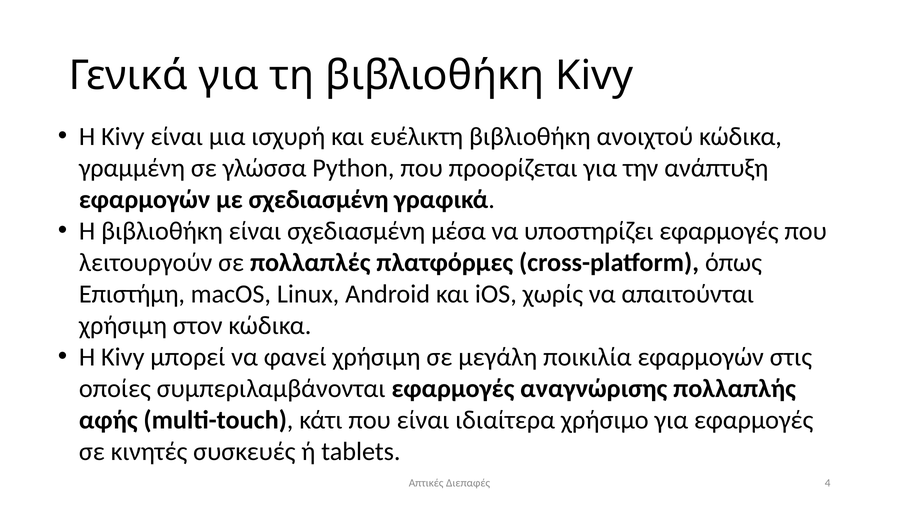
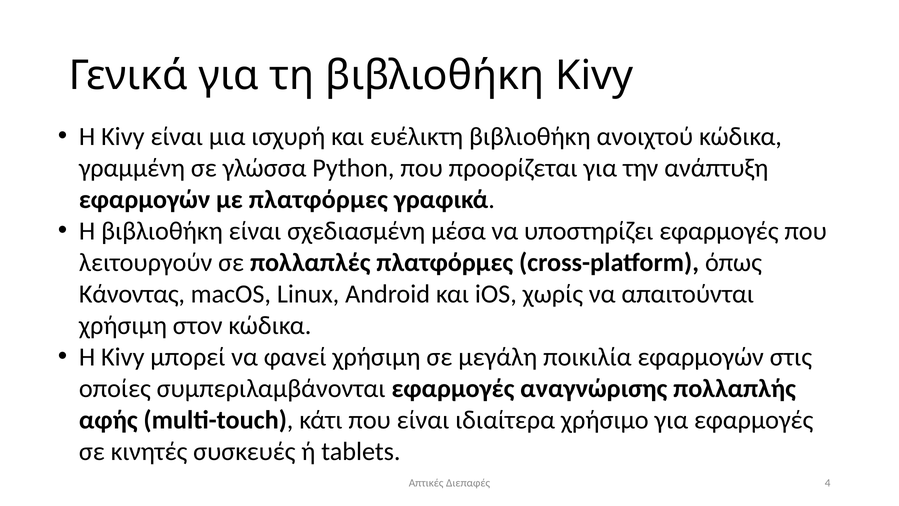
με σχεδιασμένη: σχεδιασμένη -> πλατφόρμες (318, 200)
Επιστήμη: Επιστήμη -> Κάνοντας (132, 294)
